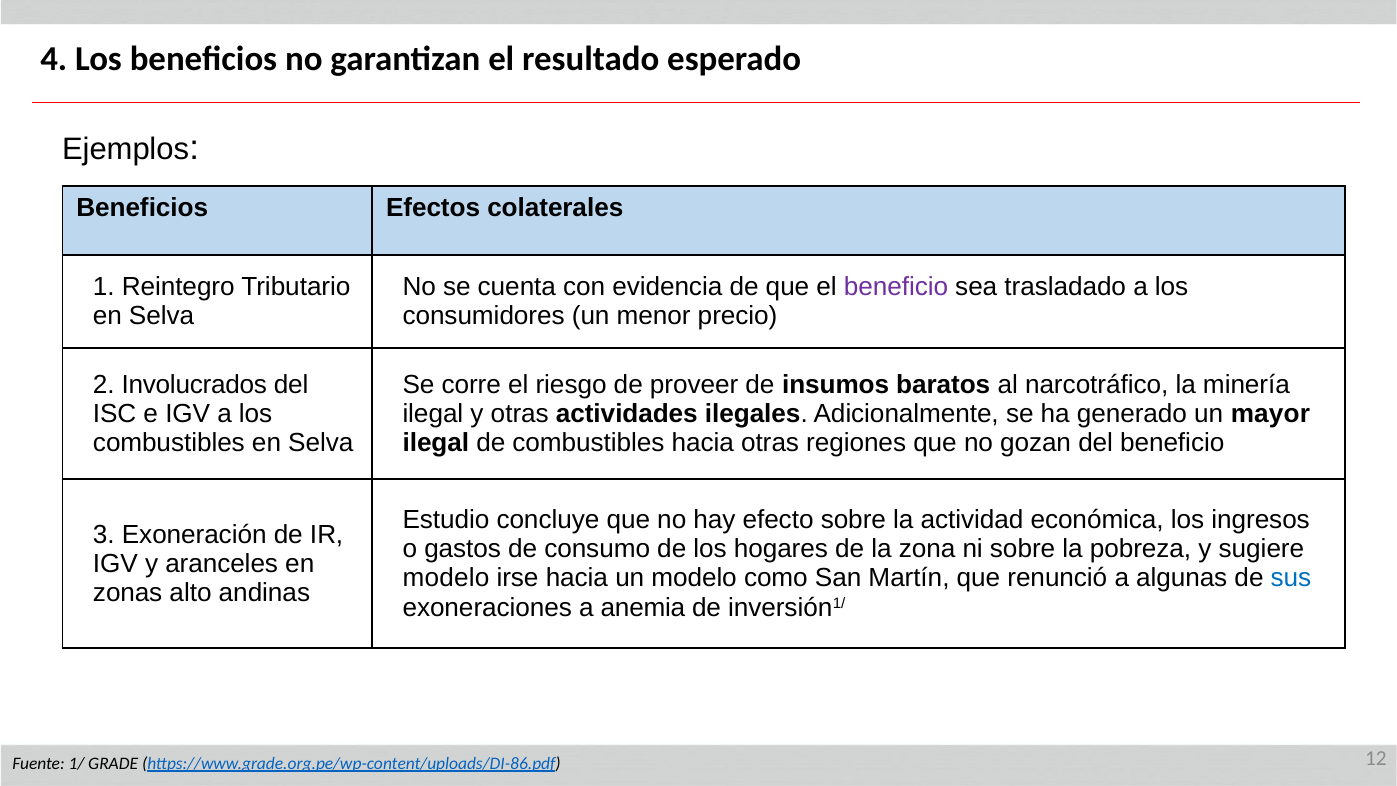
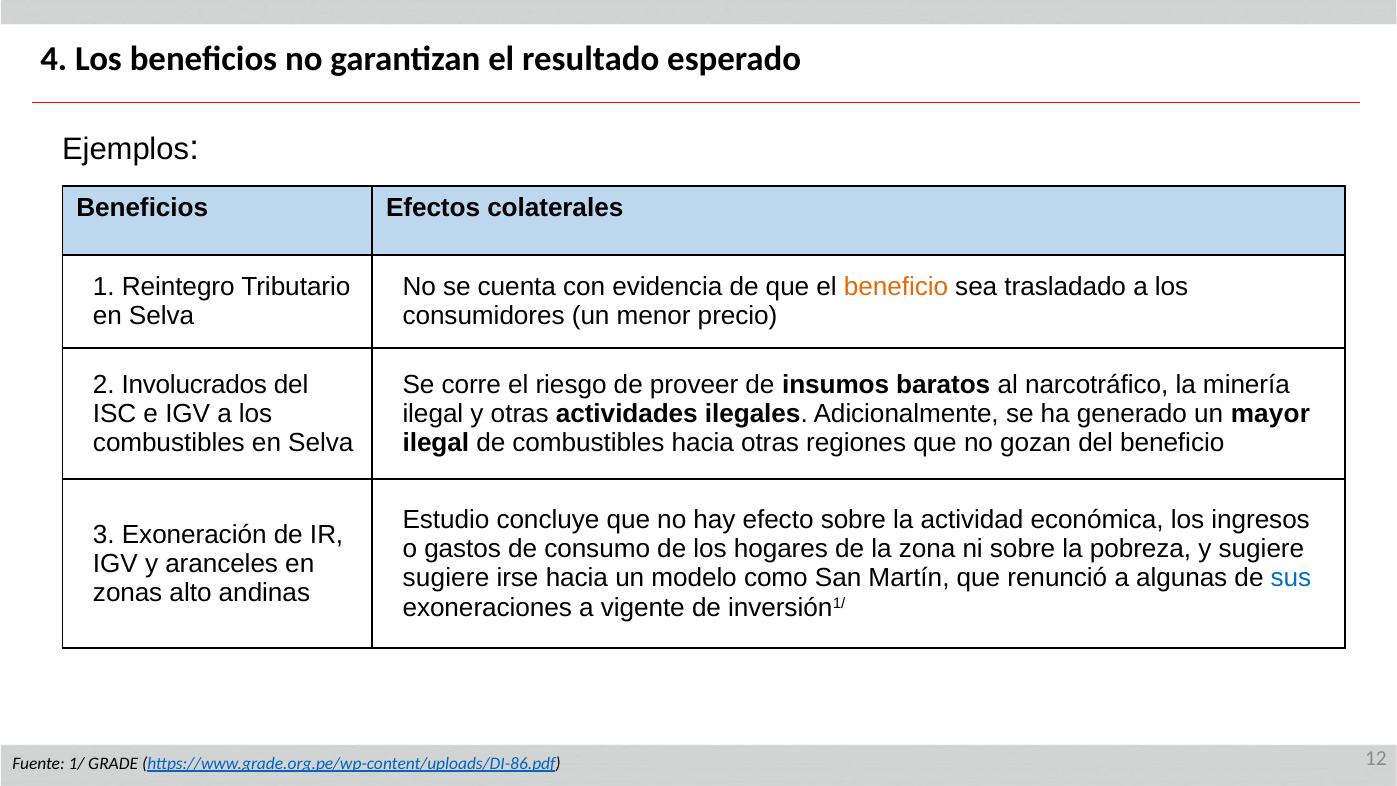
beneficio colour: purple -> orange (896, 287)
modelo: modelo -> sugiere (446, 578)
anemia: anemia -> vigente (643, 607)
